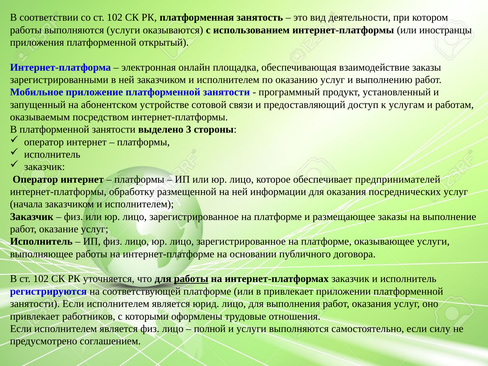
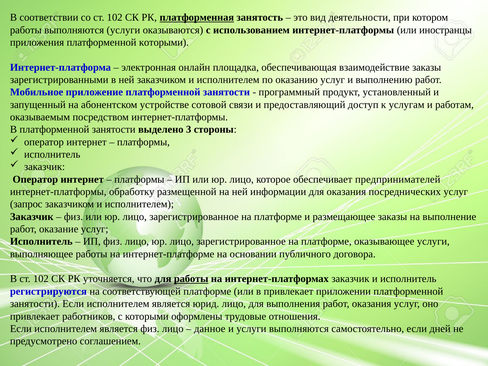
платформенная underline: none -> present (197, 17)
платформенной открытый: открытый -> которыми (164, 42)
начала: начала -> запрос (26, 204)
полной: полной -> данное (210, 329)
силу: силу -> дней (440, 329)
